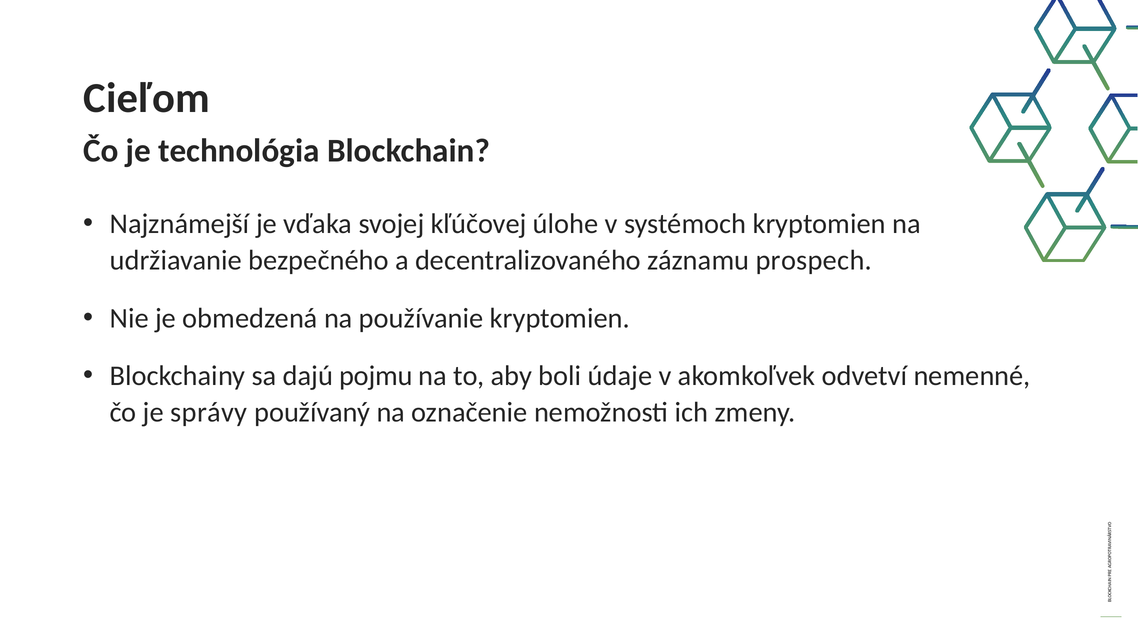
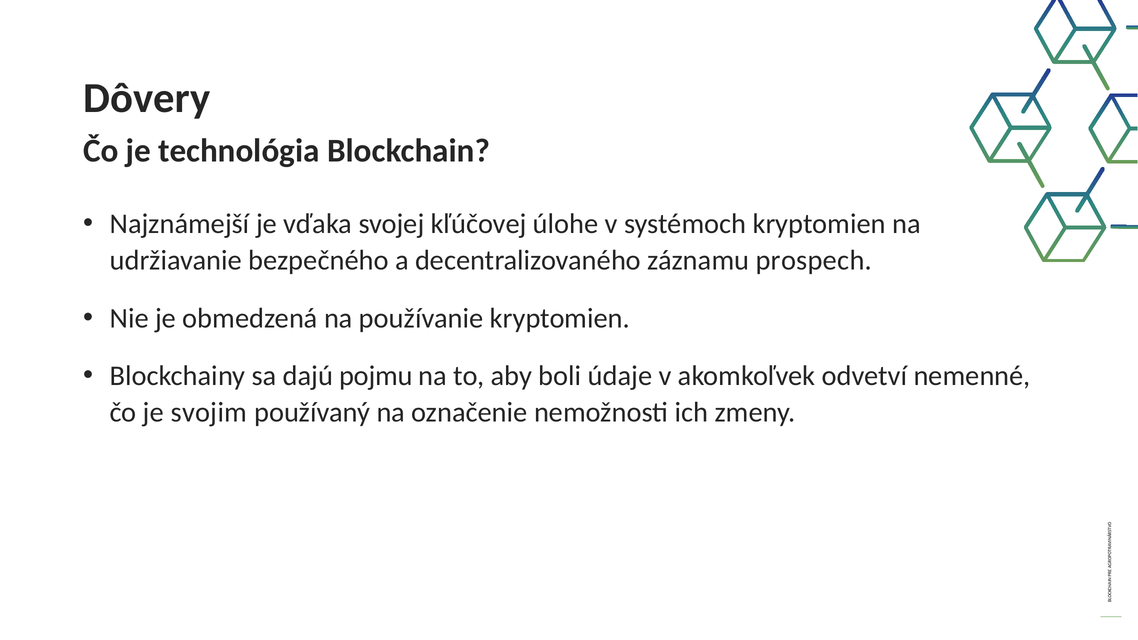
Cieľom: Cieľom -> Dôvery (147, 98)
správy: správy -> svojim (209, 413)
